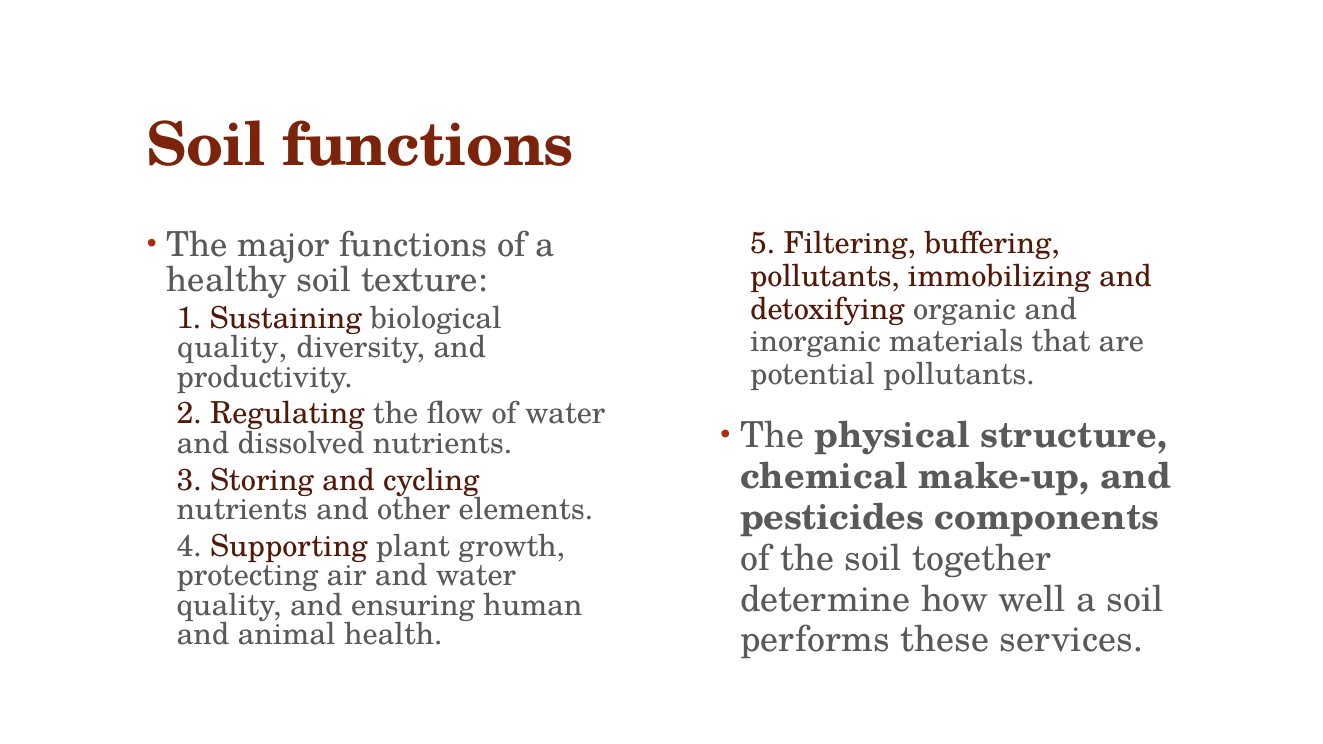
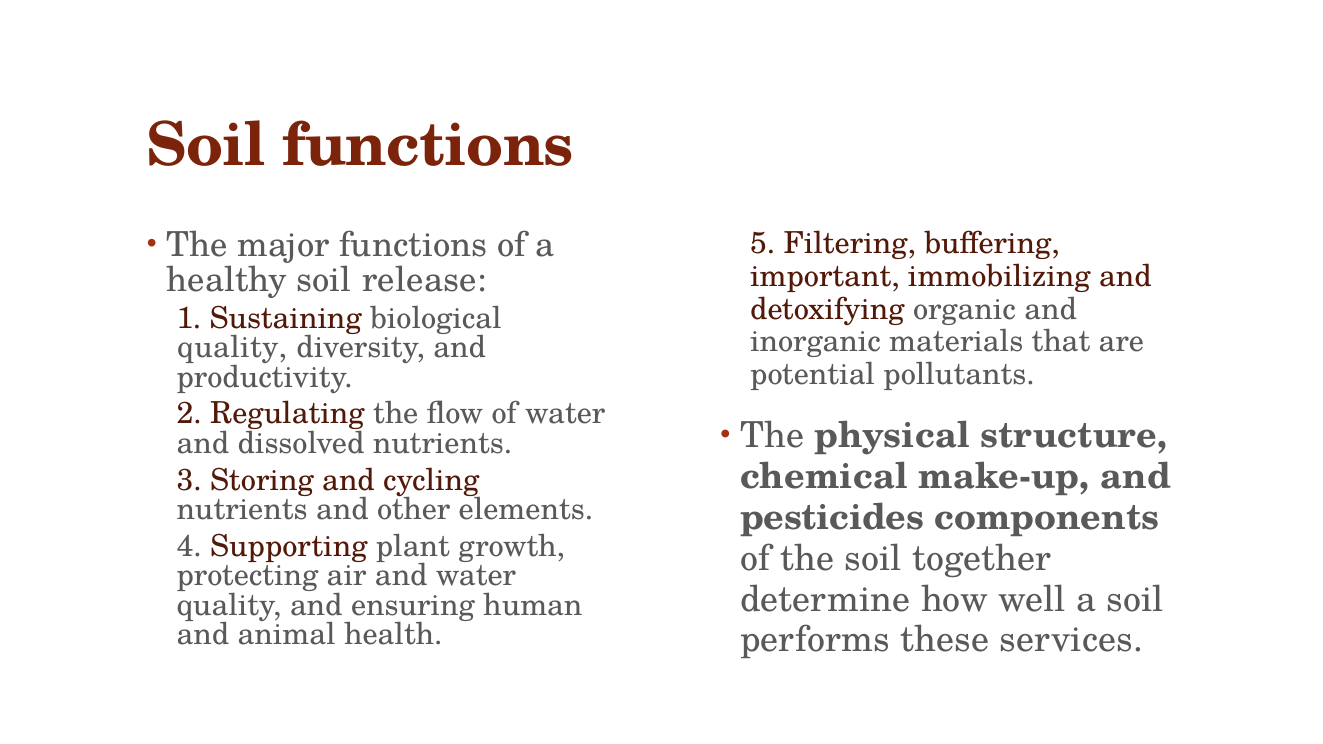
pollutants: pollutants -> important (825, 277)
texture: texture -> release (425, 280)
